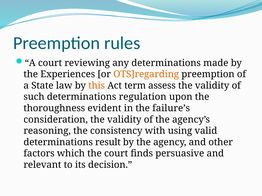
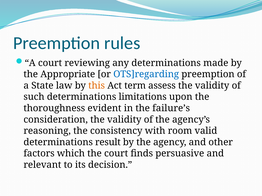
Experiences: Experiences -> Appropriate (68, 74)
OTS]regarding colour: orange -> blue (146, 74)
regulation: regulation -> limitations (143, 97)
using: using -> room (180, 131)
